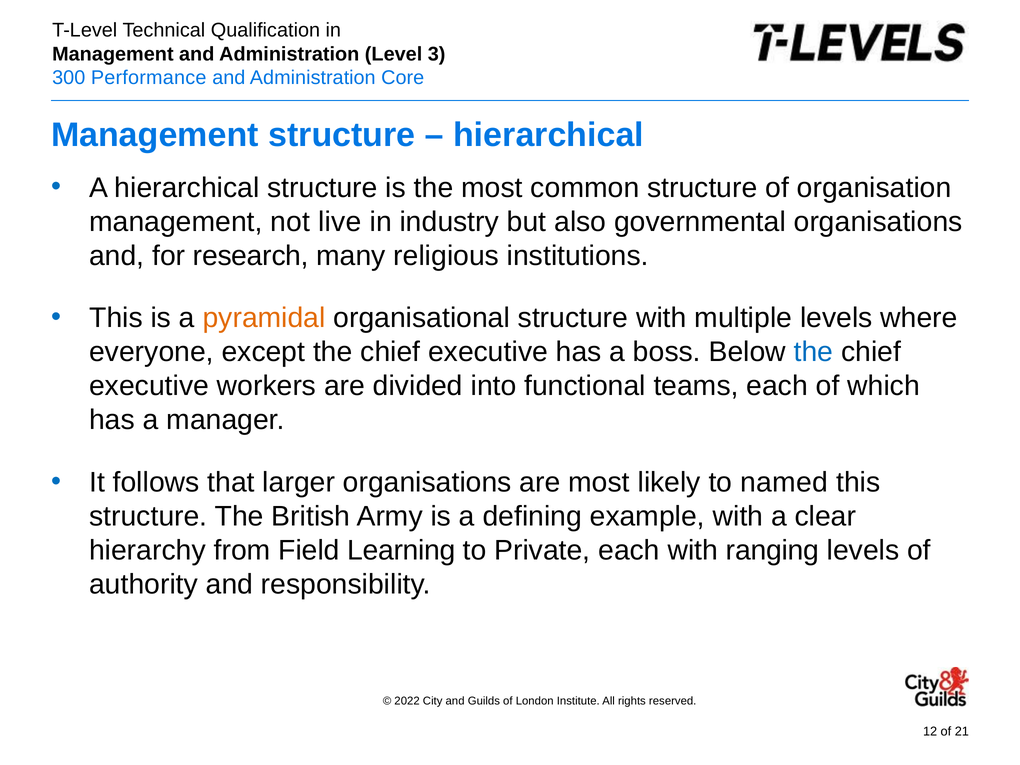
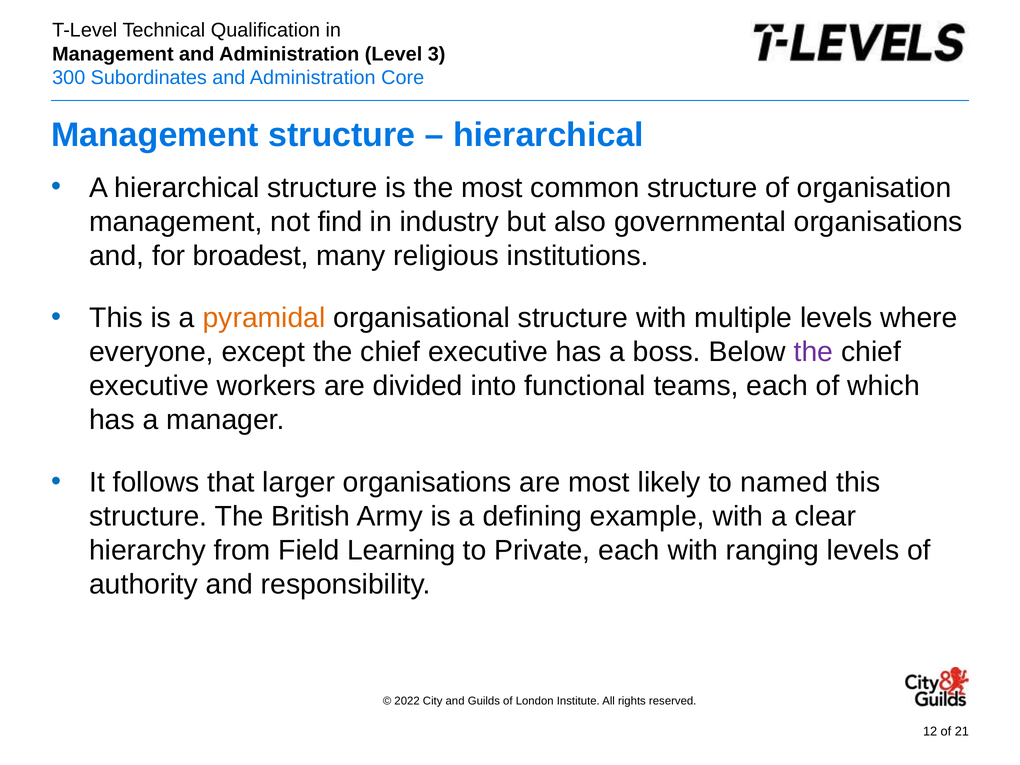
Performance: Performance -> Subordinates (149, 78)
live: live -> find (340, 222)
research: research -> broadest (251, 256)
the colour: blue -> purple (814, 352)
